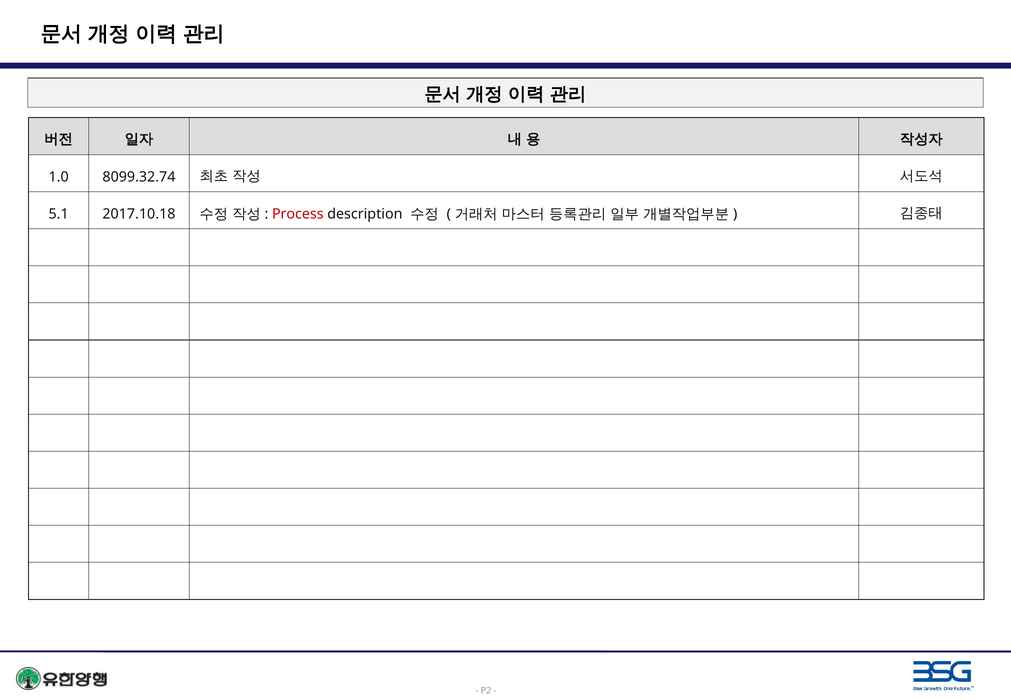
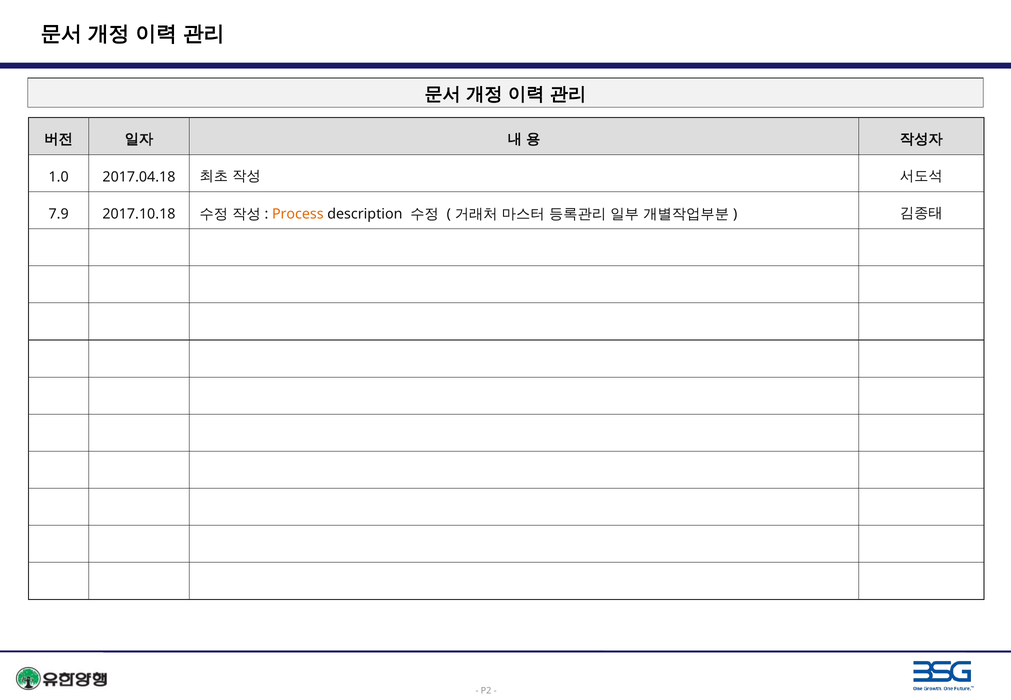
8099.32.74: 8099.32.74 -> 2017.04.18 (139, 177)
5.1: 5.1 -> 7.9 (59, 214)
Process colour: red -> orange (298, 214)
